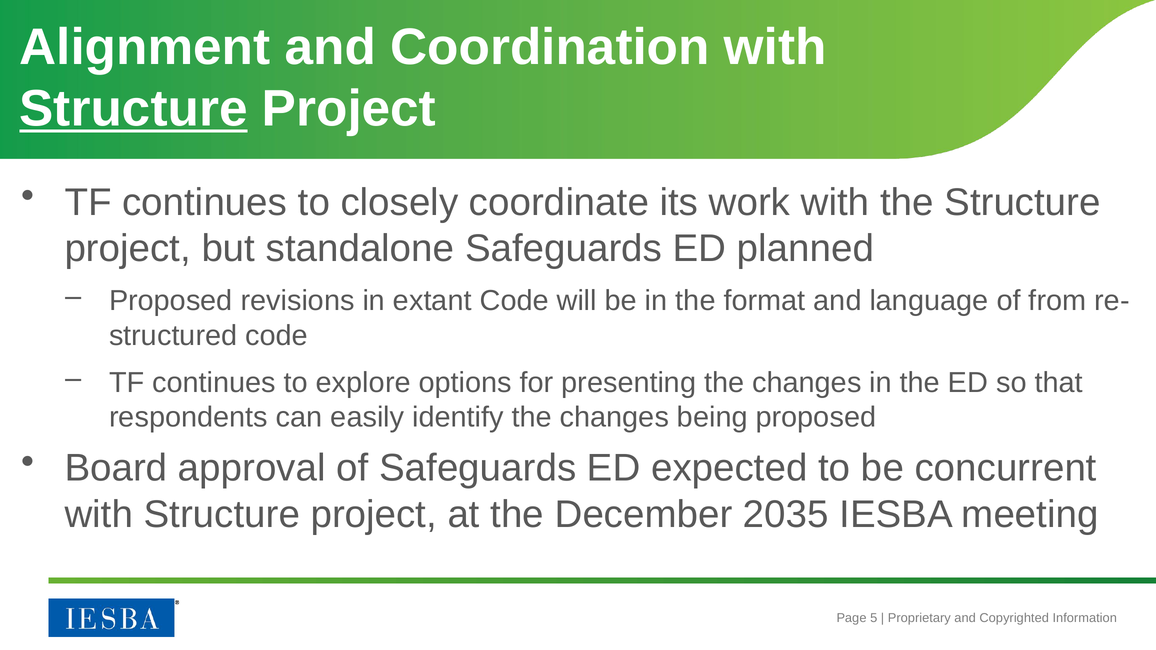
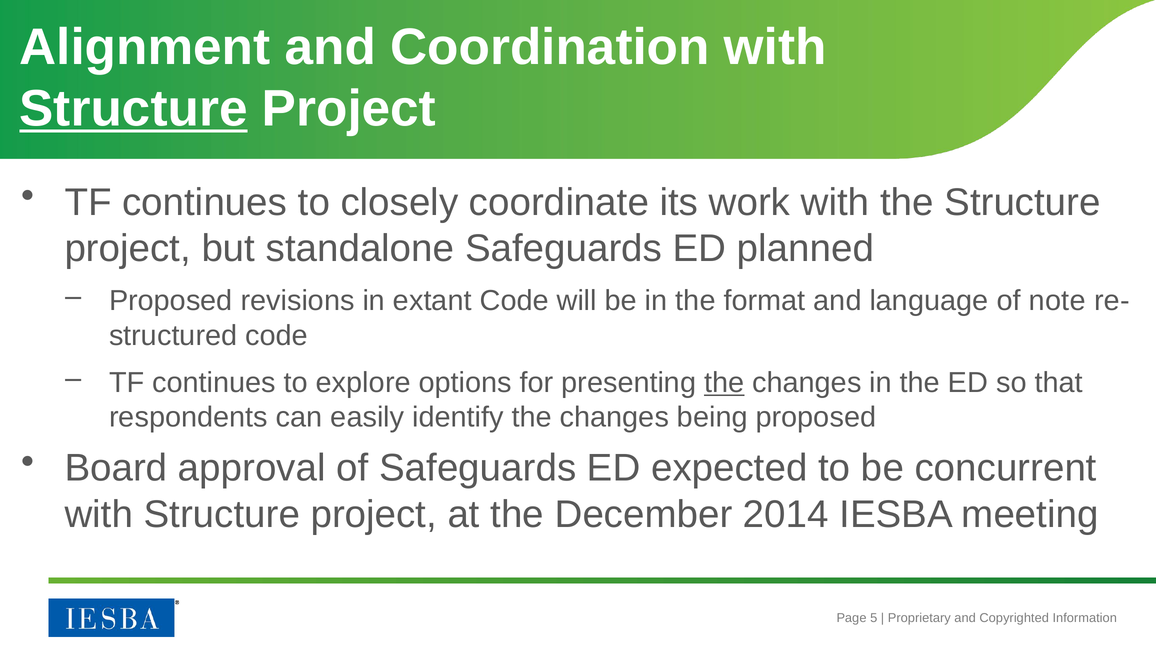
from: from -> note (1057, 301)
the underline: none -> present (724, 383)
2035: 2035 -> 2014 (786, 515)
